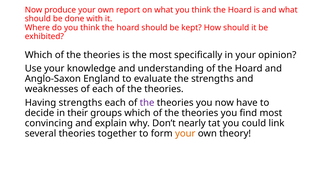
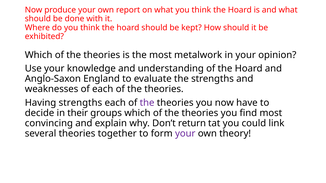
specifically: specifically -> metalwork (198, 55)
nearly: nearly -> return (192, 123)
your colour: orange -> purple (185, 134)
